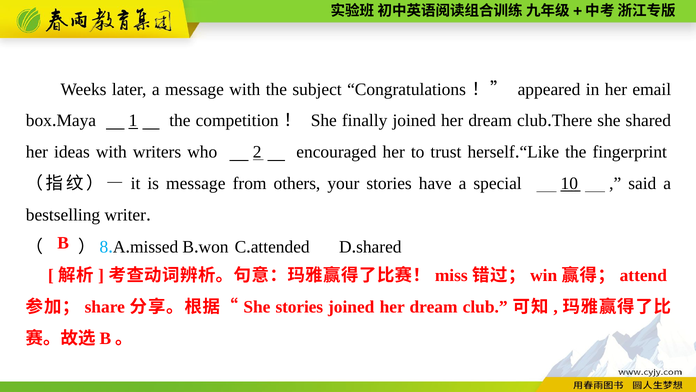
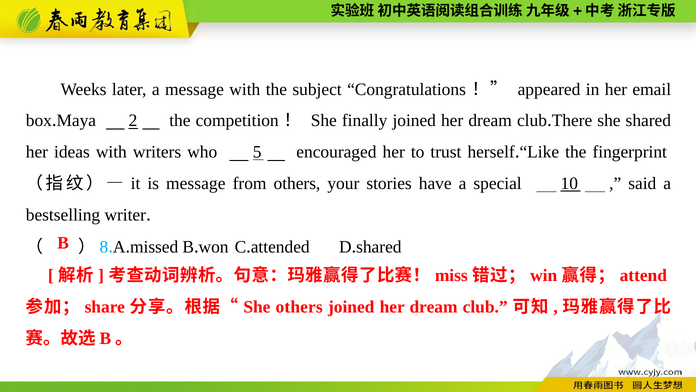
1: 1 -> 2 (133, 121)
2: 2 -> 5 (257, 152)
She stories: stories -> others (299, 307)
